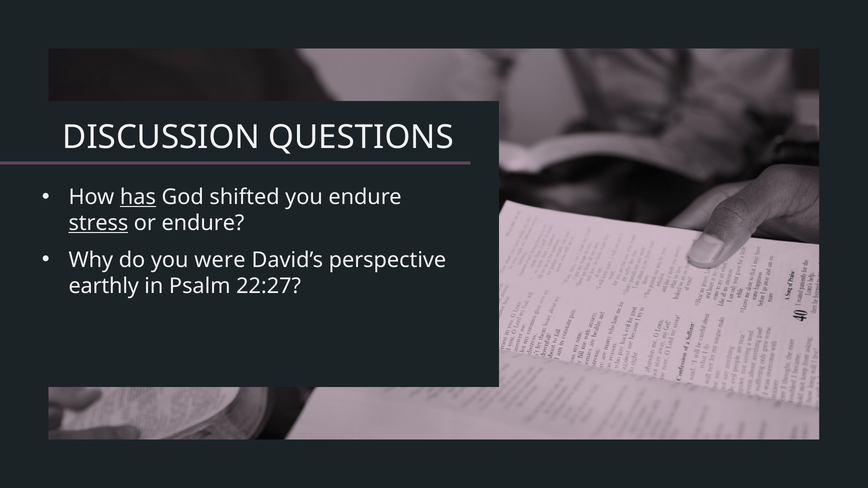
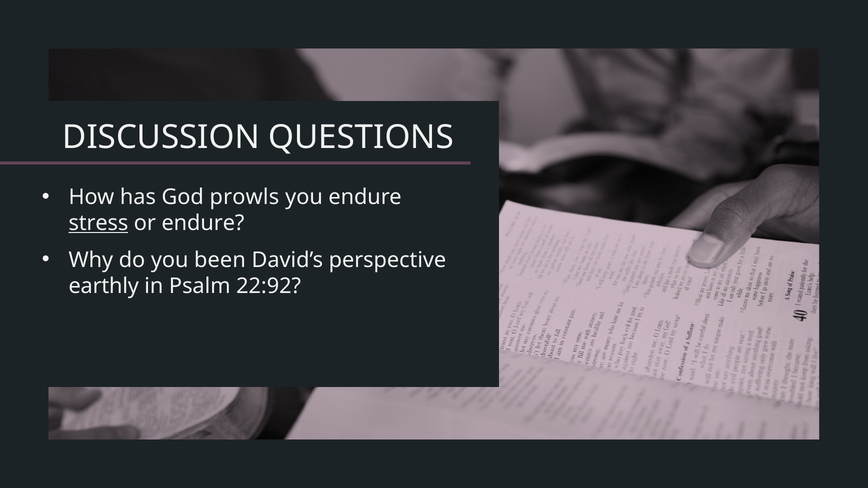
has underline: present -> none (138, 197)
shifted: shifted -> prowls (244, 197)
were: were -> been (220, 260)
22:27: 22:27 -> 22:92 (269, 286)
